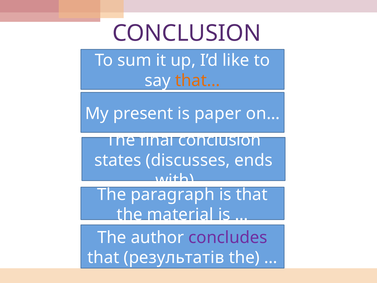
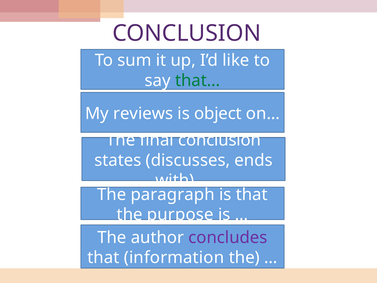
that… colour: orange -> green (198, 81)
present: present -> reviews (143, 113)
paper: paper -> object (218, 113)
material: material -> purpose (180, 214)
результатів: результатів -> information (174, 257)
